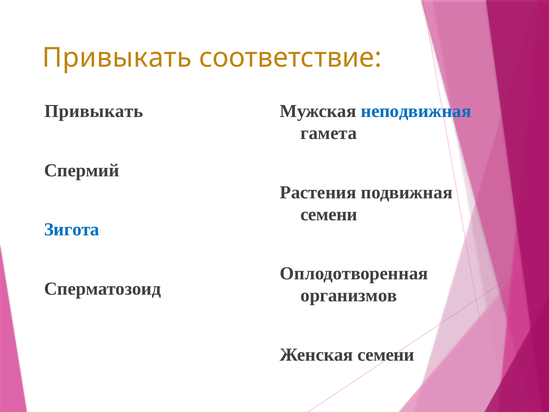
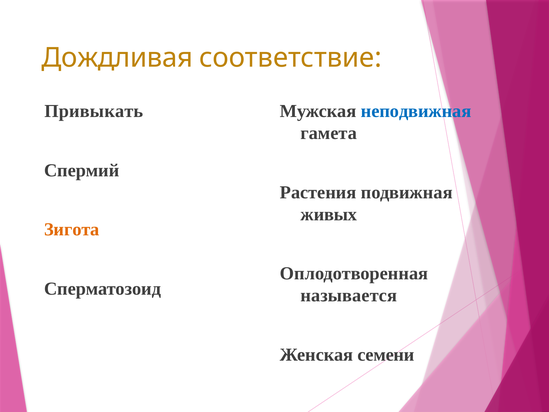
Привыкать: Привыкать -> Дождливая (117, 58)
семени: семени -> живых (329, 214)
Зигота colour: blue -> orange (72, 229)
организмов: организмов -> называется (349, 295)
